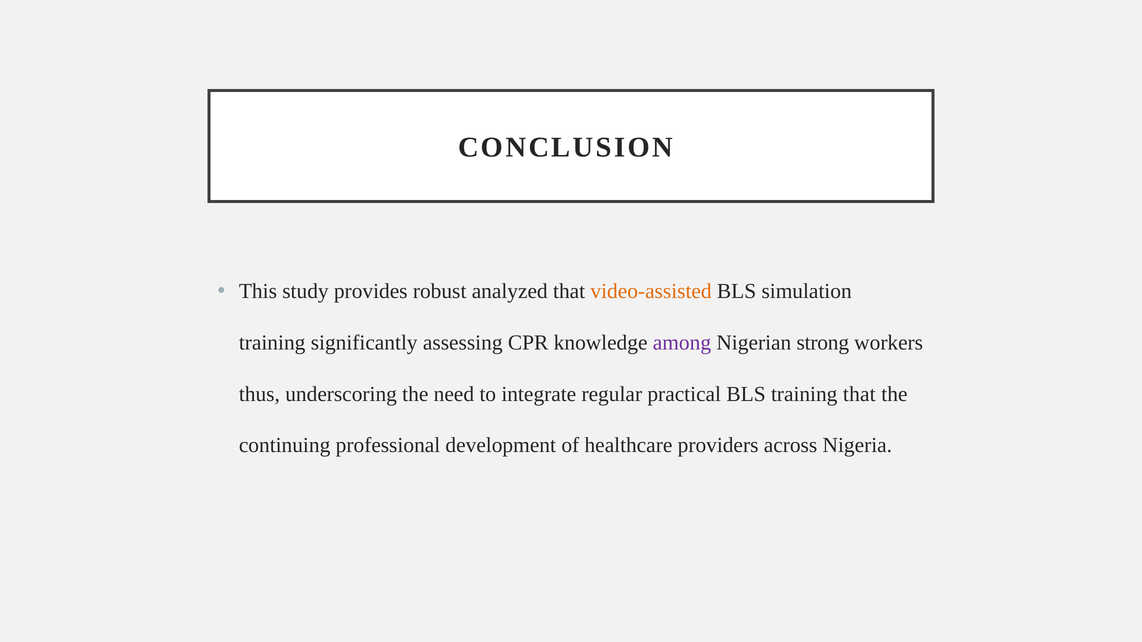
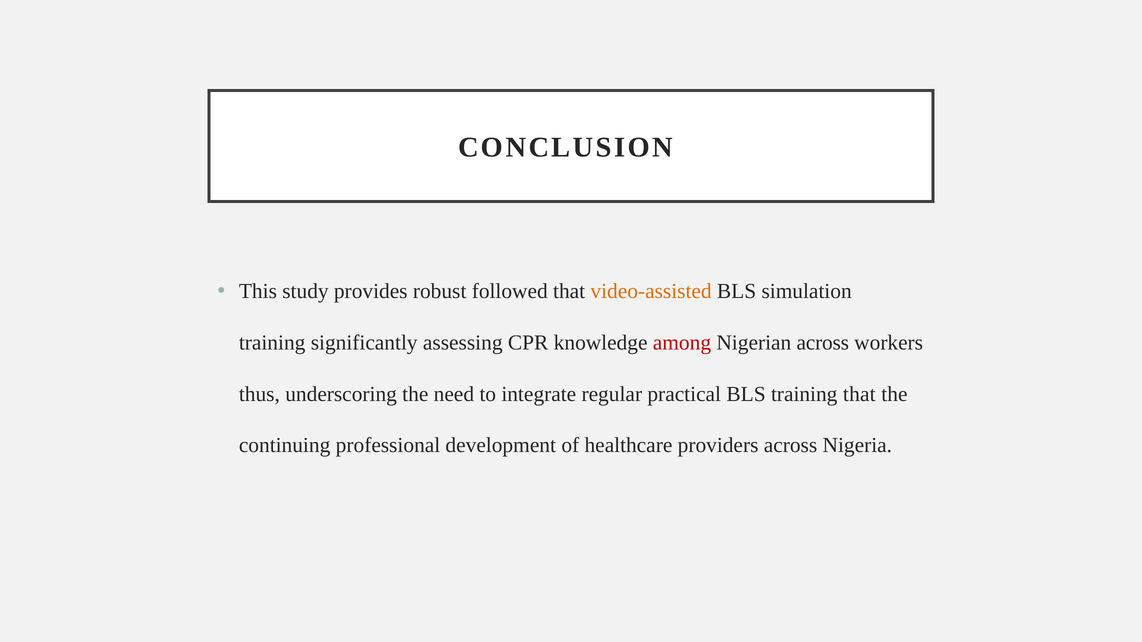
analyzed: analyzed -> followed (510, 291)
among colour: purple -> red (682, 343)
Nigerian strong: strong -> across (823, 343)
